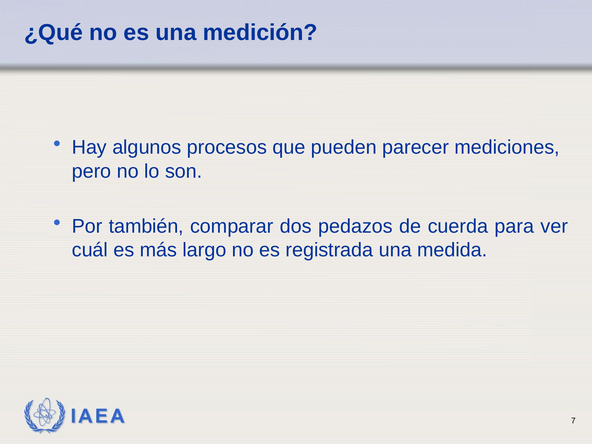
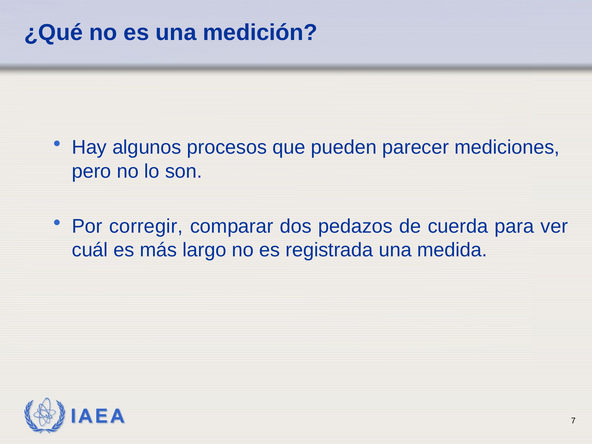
también: también -> corregir (146, 226)
